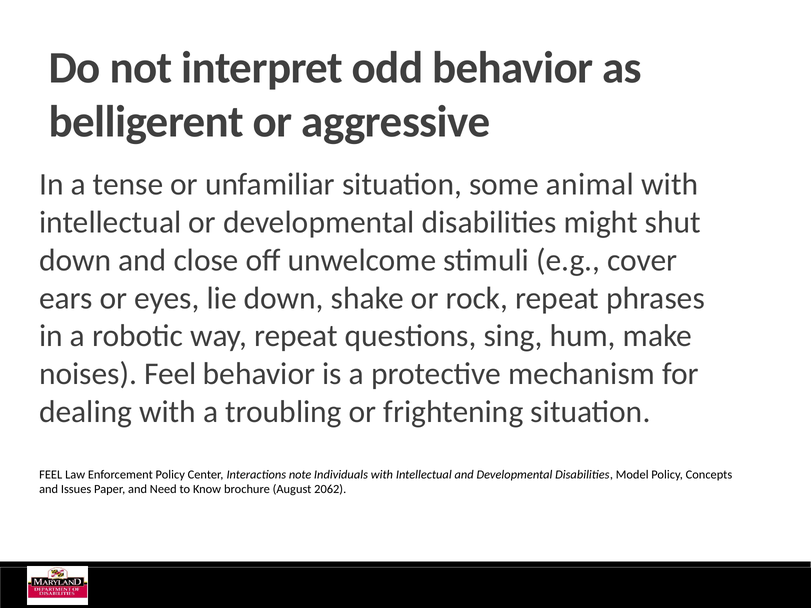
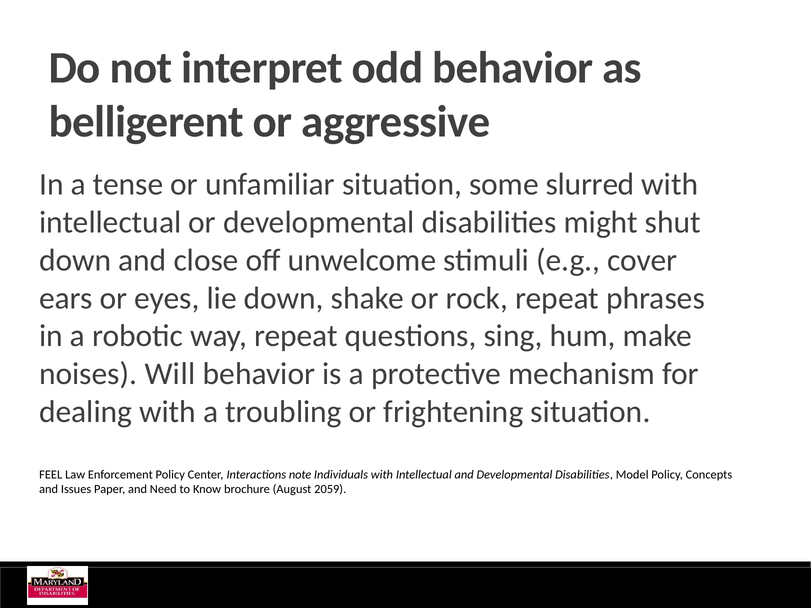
animal: animal -> slurred (590, 185)
noises Feel: Feel -> Will (170, 374)
2062: 2062 -> 2059 (330, 490)
